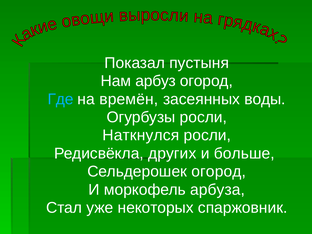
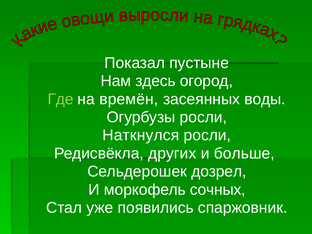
пустыня: пустыня -> пустыне (199, 63)
арбуз: арбуз -> здесь (156, 81)
Где colour: light blue -> light green (61, 99)
Сельдерошек огород: огород -> дозрел (219, 172)
арбуза: арбуза -> сочных (218, 190)
некоторых: некоторых -> появились (156, 208)
